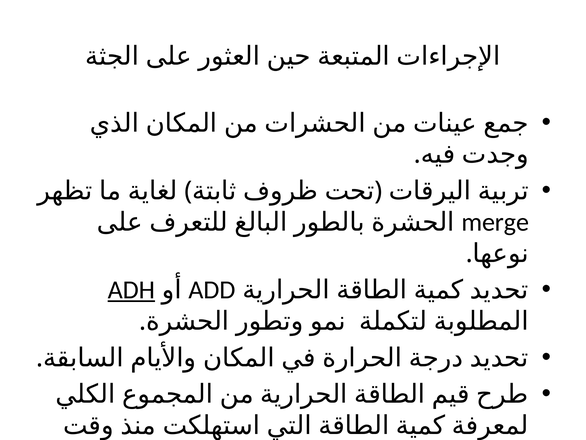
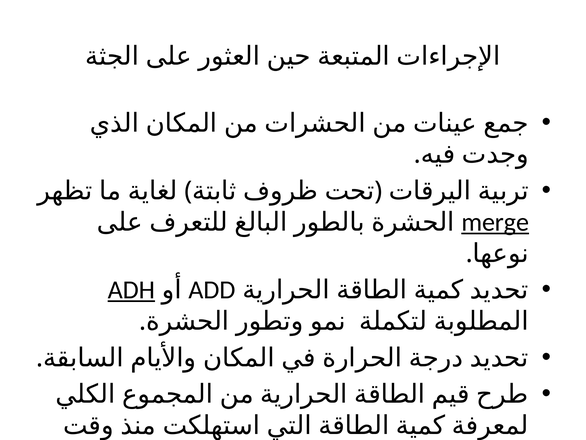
merge underline: none -> present (495, 222)
